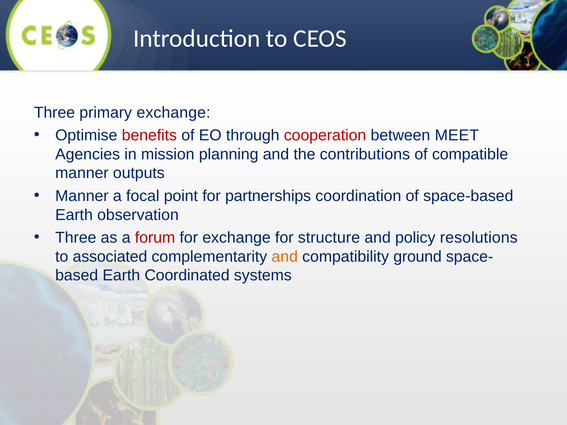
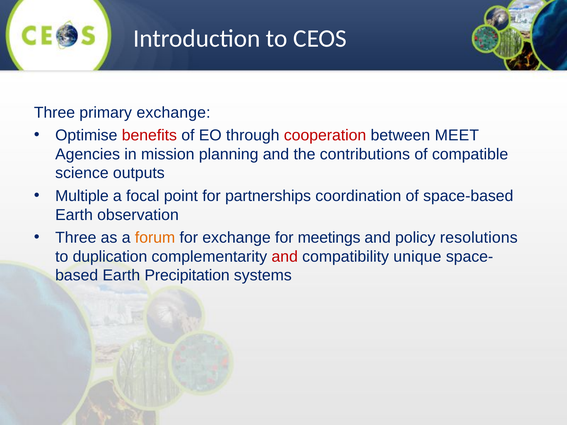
manner: manner -> science (82, 173)
Manner: Manner -> Multiple (82, 196)
forum colour: red -> orange (155, 238)
structure: structure -> meetings (329, 238)
associated: associated -> duplication (110, 257)
and colour: orange -> red (285, 257)
ground: ground -> unique (417, 257)
Coordinated: Coordinated -> Precipitation (187, 276)
